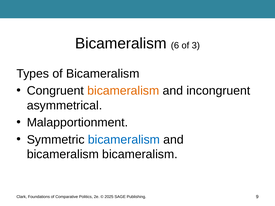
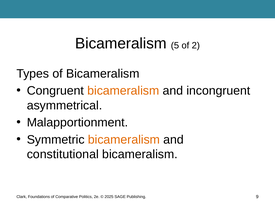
6: 6 -> 5 (175, 45)
3: 3 -> 2 (196, 45)
bicameralism colour: blue -> orange (124, 140)
bicameralism: bicameralism -> constitutional (63, 154)
